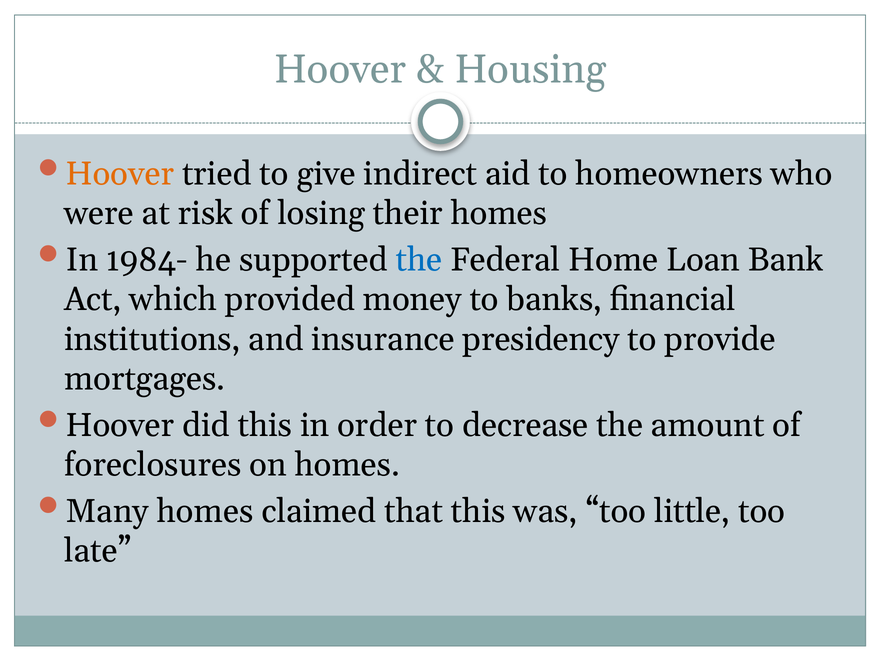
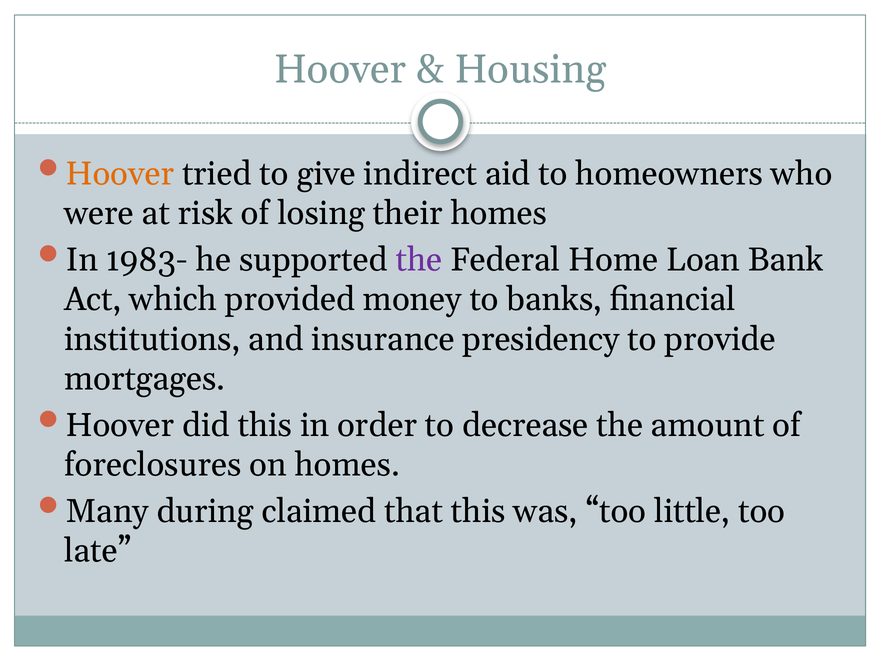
1984-: 1984- -> 1983- (147, 260)
the colour: blue -> purple (419, 260)
Many homes: homes -> during (205, 511)
